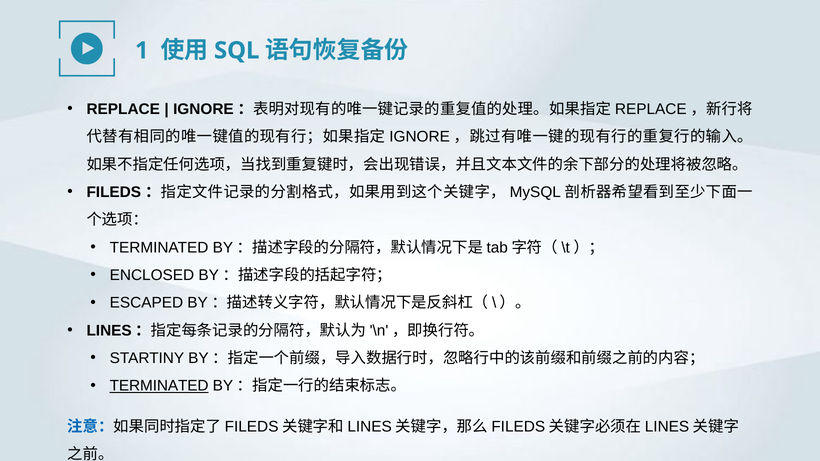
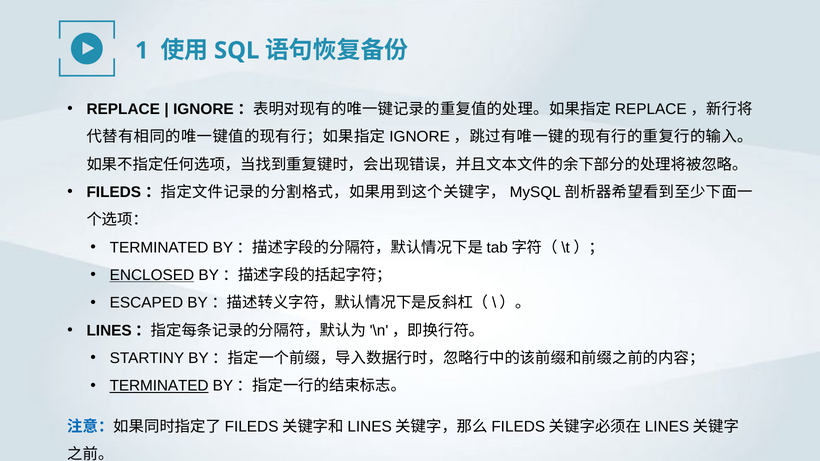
ENCLOSED underline: none -> present (152, 275)
